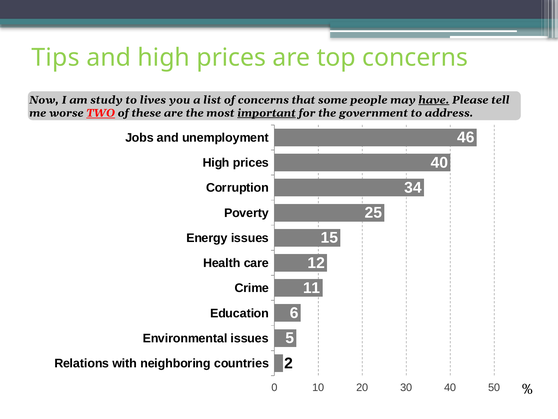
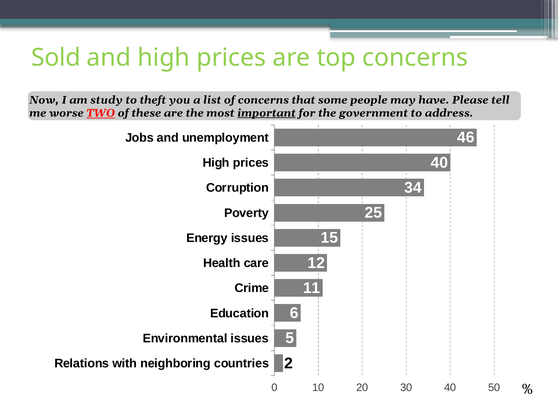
Tips: Tips -> Sold (56, 58)
lives: lives -> theft (153, 100)
have underline: present -> none (434, 100)
